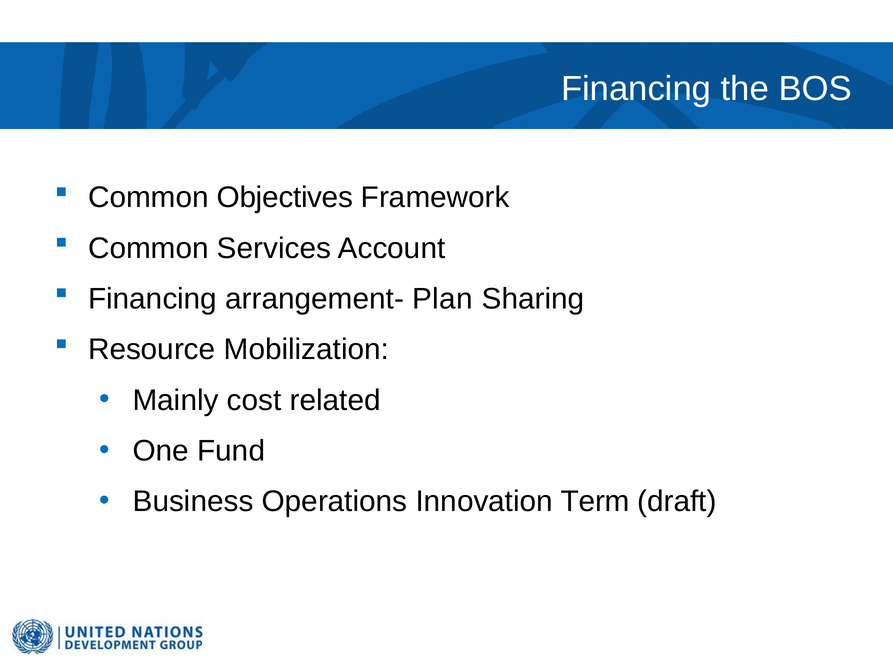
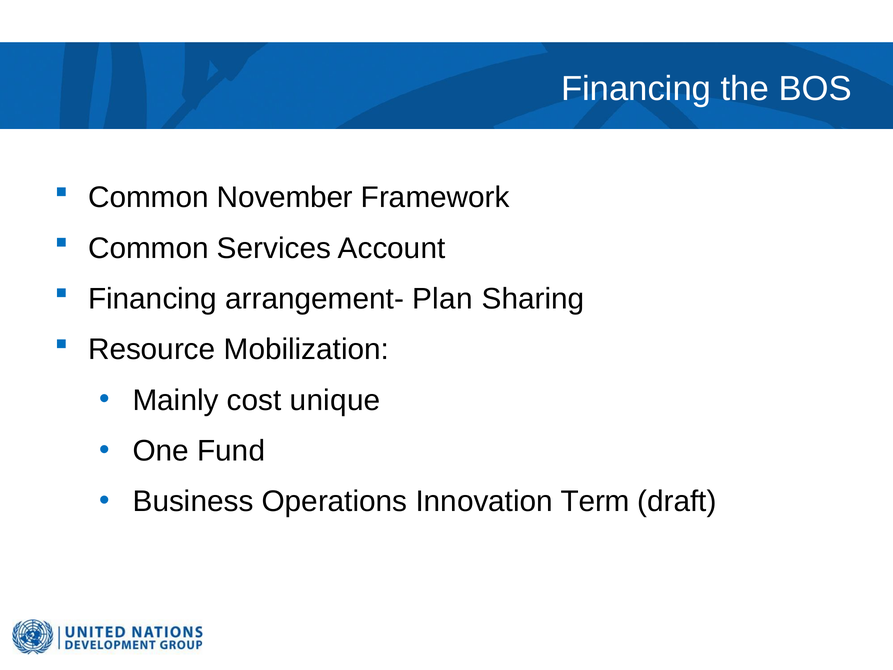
Objectives: Objectives -> November (285, 198)
related: related -> unique (335, 400)
